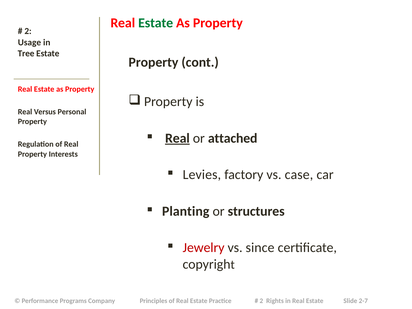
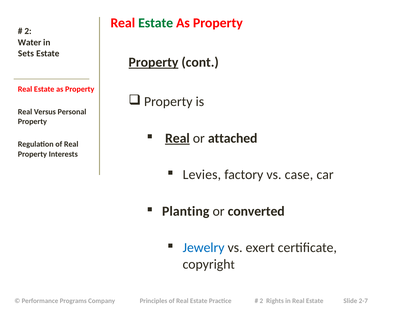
Usage: Usage -> Water (30, 42)
Tree: Tree -> Sets (26, 54)
Property underline: none -> present (153, 62)
structures: structures -> converted (256, 211)
Jewelry colour: red -> blue (204, 248)
since: since -> exert (260, 248)
